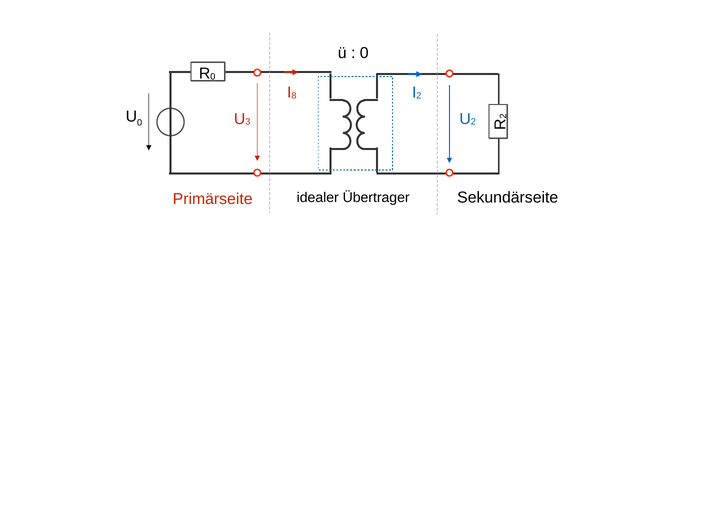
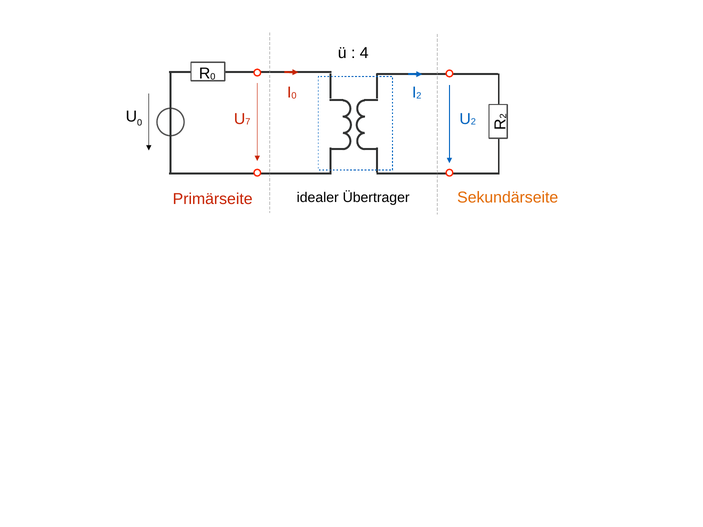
0: 0 -> 4 (364, 53)
8: 8 -> 0 (294, 96)
3: 3 -> 7 (248, 122)
Sekundärseite colour: black -> orange (508, 198)
